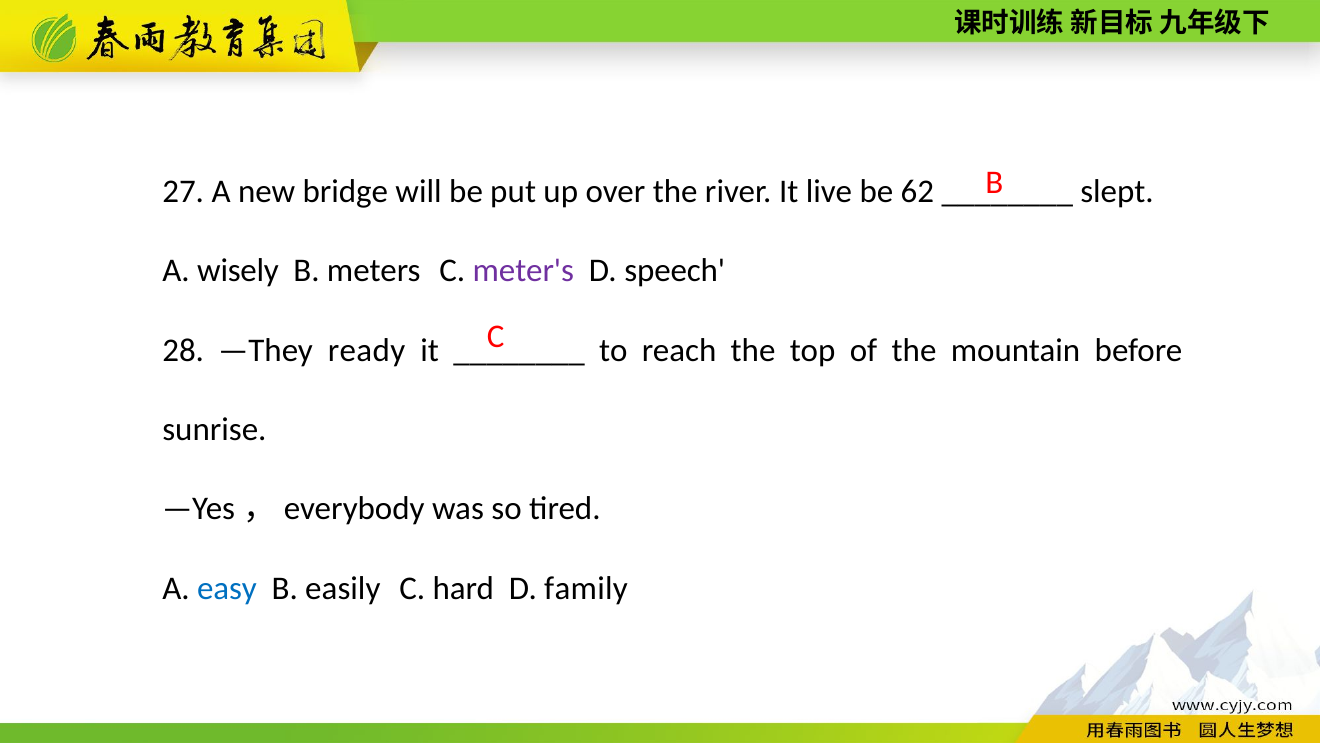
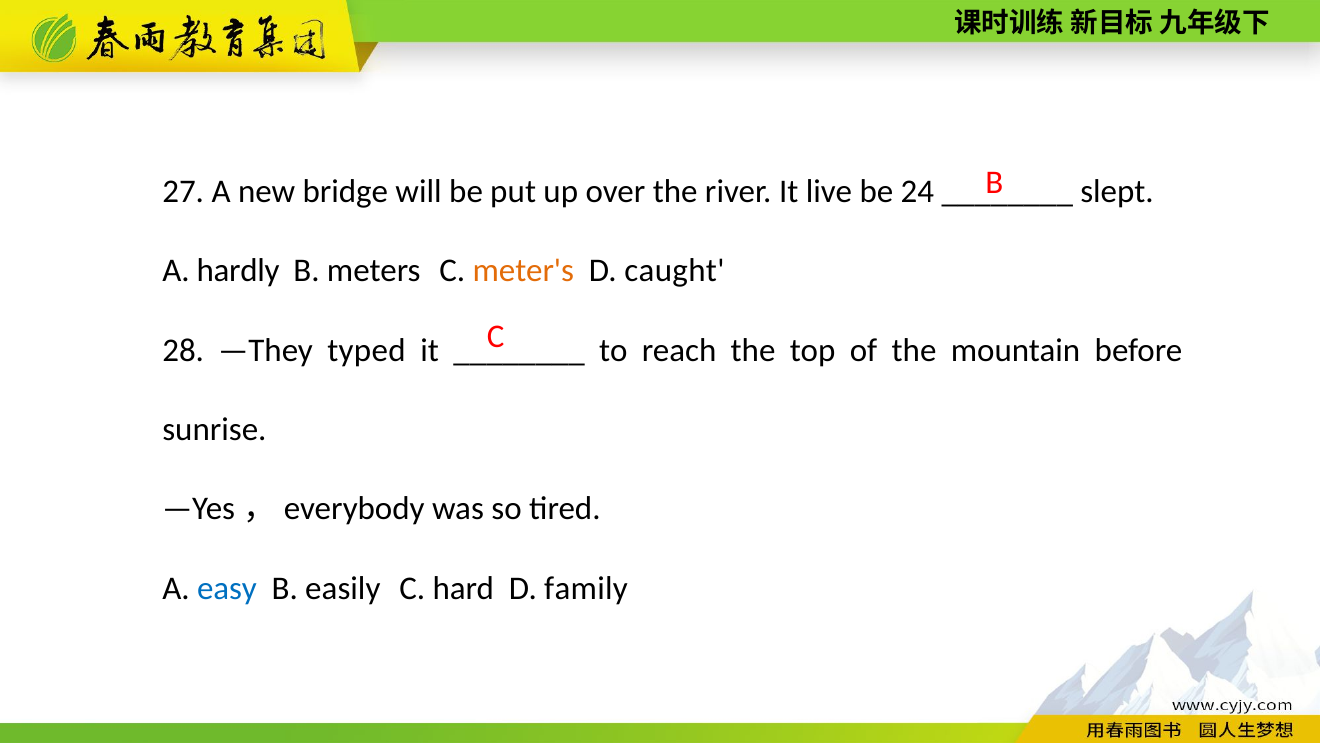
62: 62 -> 24 (917, 192)
wisely: wisely -> hardly (238, 271)
meter's colour: purple -> orange (523, 271)
speech: speech -> caught (675, 271)
ready: ready -> typed (367, 350)
